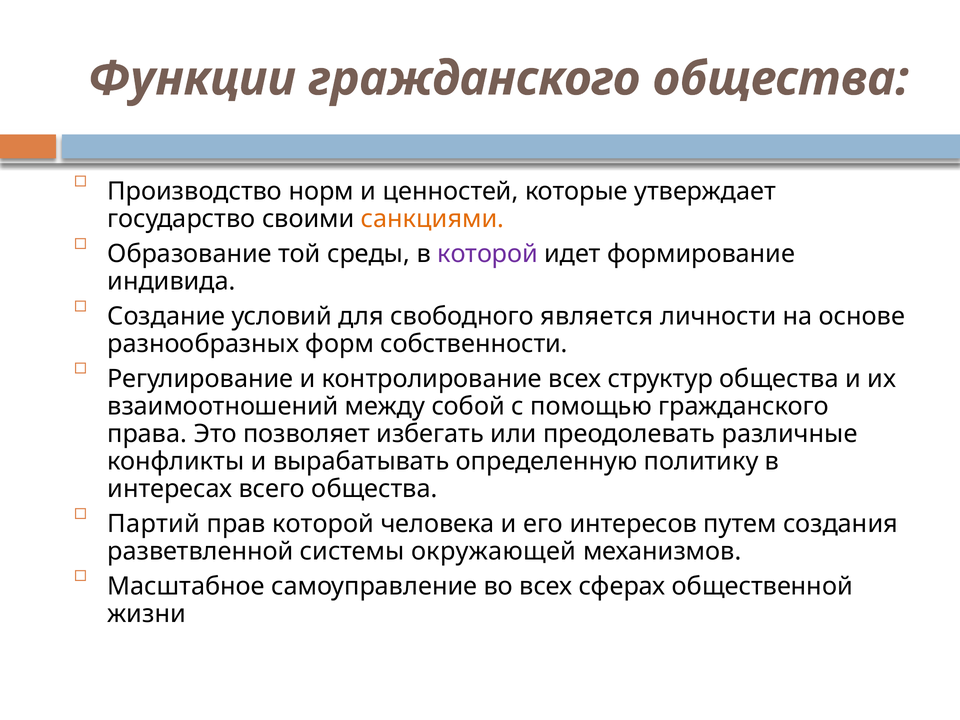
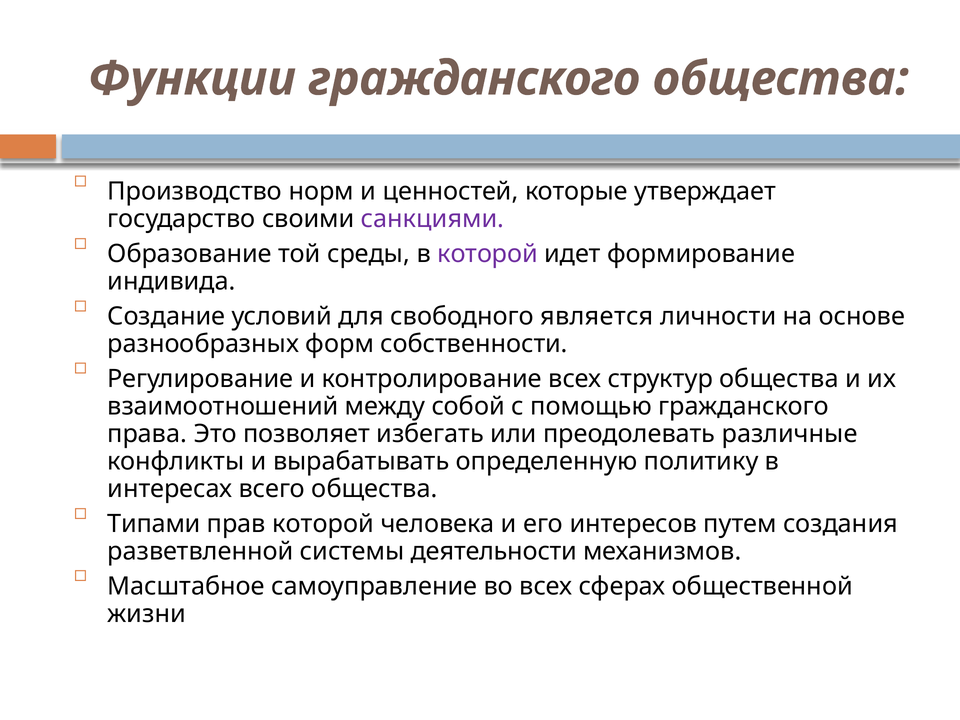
санкциями colour: orange -> purple (432, 219)
Партий: Партий -> Типами (154, 524)
окружающей: окружающей -> деятельности (494, 551)
